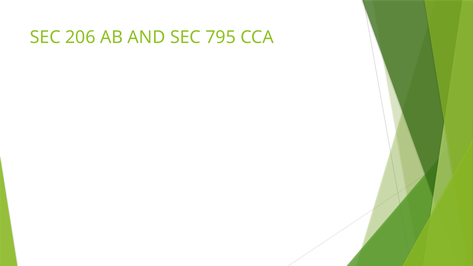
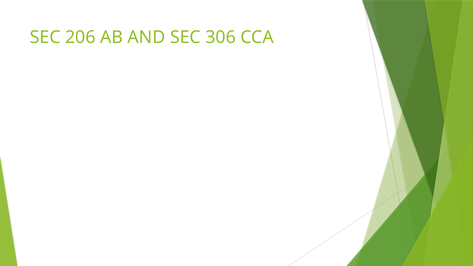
795: 795 -> 306 (221, 37)
